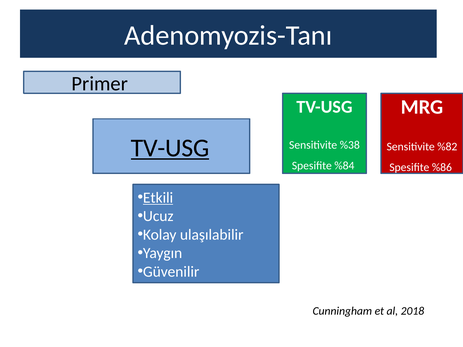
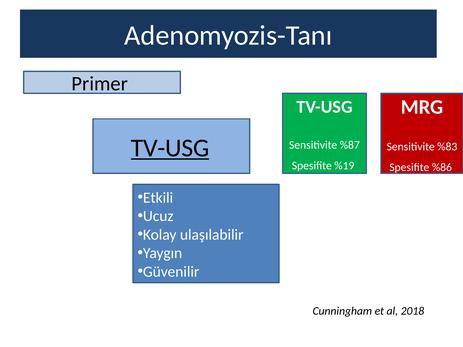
%38: %38 -> %87 (350, 145)
%82: %82 -> %83 (447, 147)
%84: %84 -> %19 (344, 166)
Etkili underline: present -> none (158, 198)
